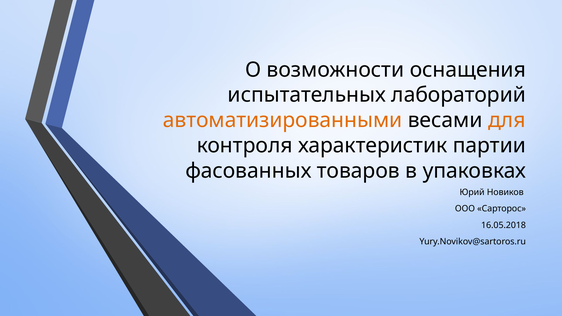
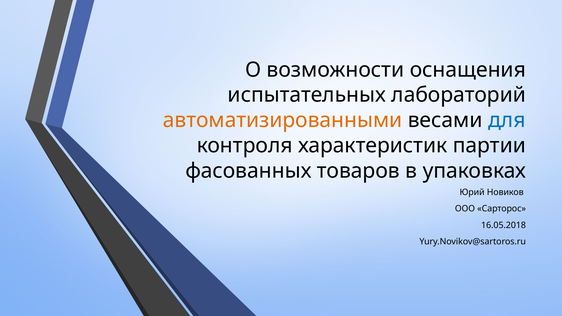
для colour: orange -> blue (507, 120)
